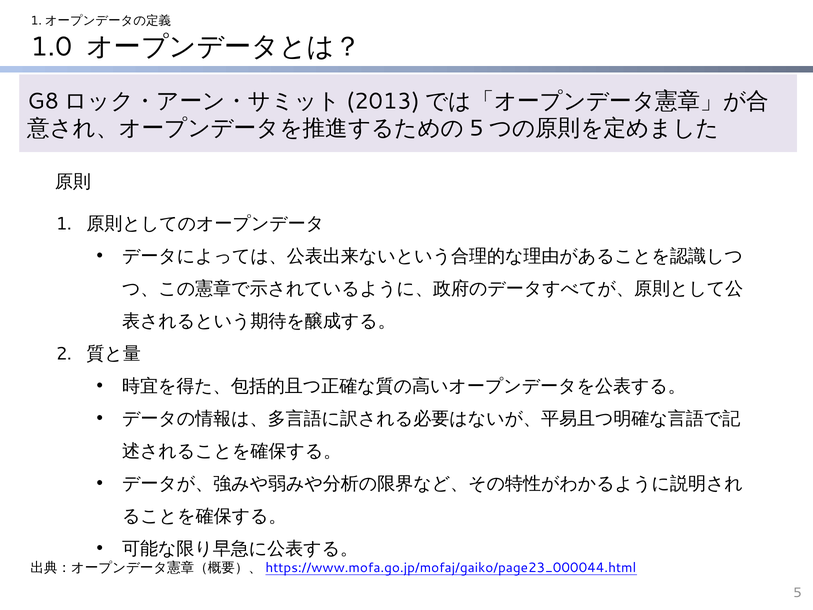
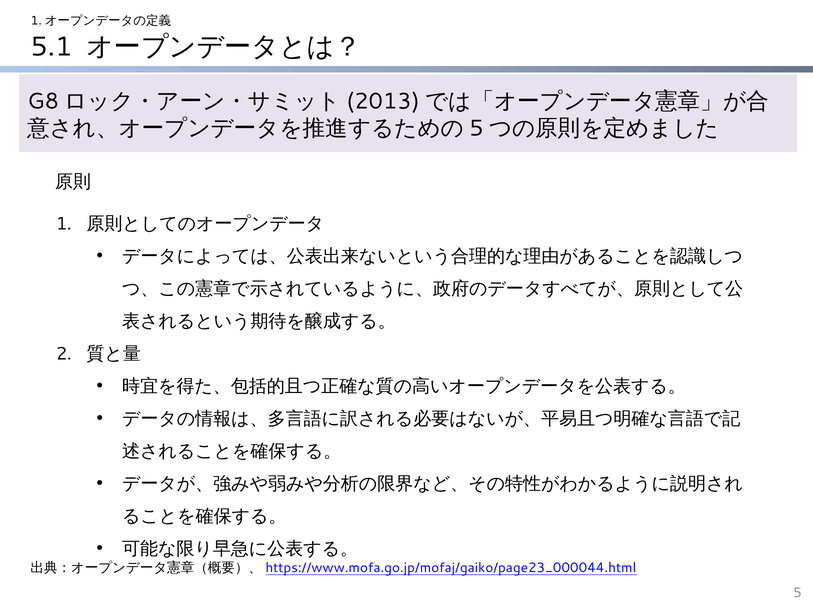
1.0: 1.0 -> 5.1 (51, 47)
